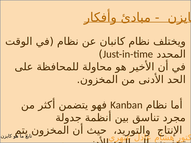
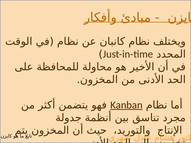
Kanban underline: none -> present (126, 105)
